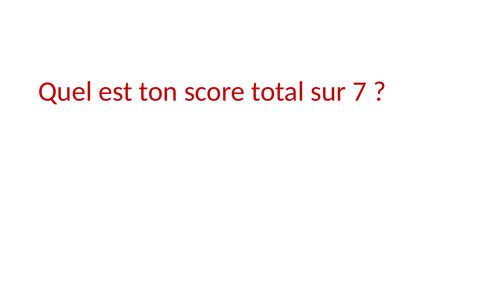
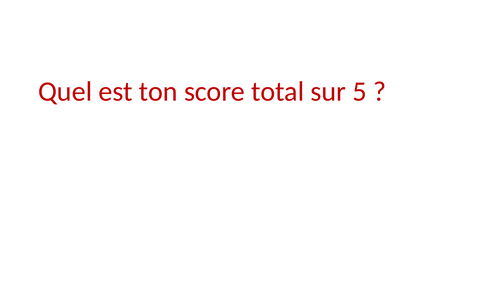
7: 7 -> 5 (360, 92)
